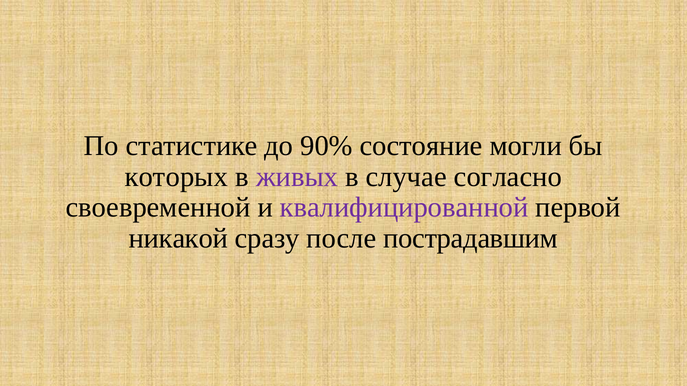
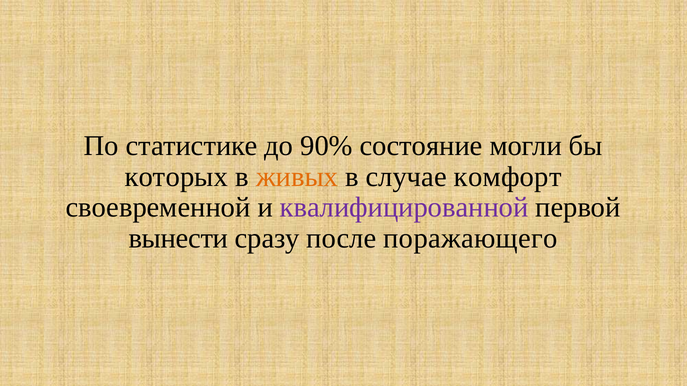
живых colour: purple -> orange (297, 177)
согласно: согласно -> комфорт (508, 177)
никакой: никакой -> вынести (178, 239)
пострадавшим: пострадавшим -> поражающего (470, 239)
